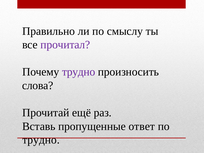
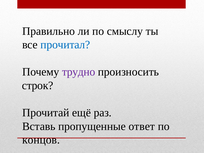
прочитал colour: purple -> blue (65, 45)
слова: слова -> строк (38, 86)
трудно: трудно -> концов (41, 140)
